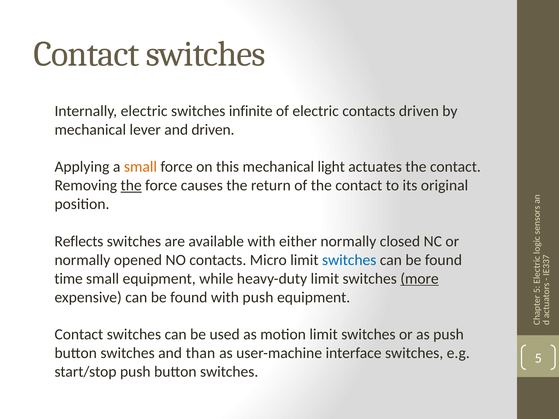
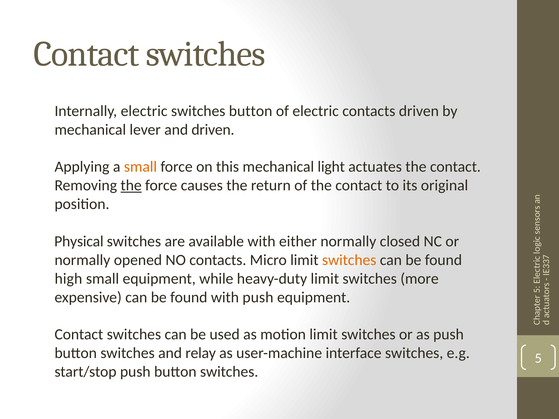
switches infinite: infinite -> button (251, 111)
Reflects: Reflects -> Physical (79, 242)
switches colour: blue -> orange (349, 260)
time: time -> high (68, 279)
more underline: present -> none (419, 279)
than: than -> relay (201, 353)
